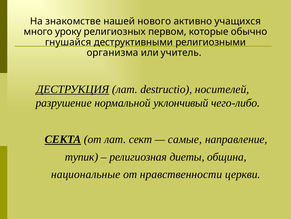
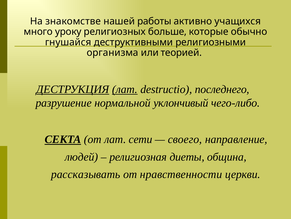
нового: нового -> работы (154, 21)
первом: первом -> больше (167, 32)
учитель: учитель -> теорией (181, 53)
лат underline: none -> present (125, 89)
носителей: носителей -> последнего (222, 89)
сект: сект -> сети (141, 139)
самые: самые -> своего (185, 139)
тупик: тупик -> людей (82, 156)
национальные: национальные -> рассказывать (86, 174)
